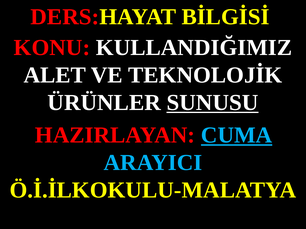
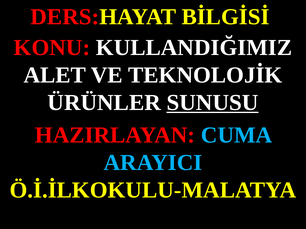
CUMA underline: present -> none (237, 135)
